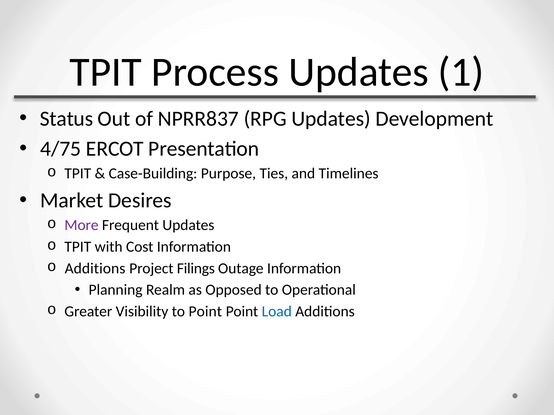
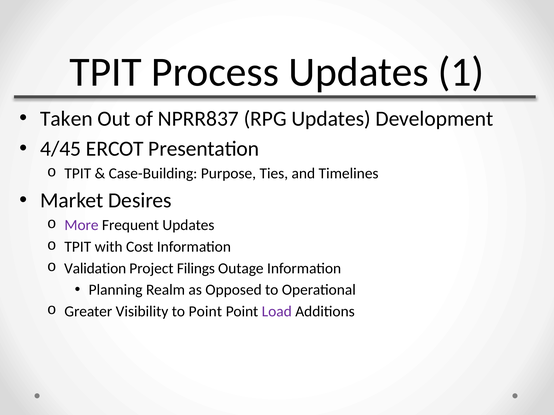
Status: Status -> Taken (66, 119)
4/75: 4/75 -> 4/45 (61, 149)
Additions: Additions -> Validation (95, 269)
Load colour: blue -> purple (277, 312)
